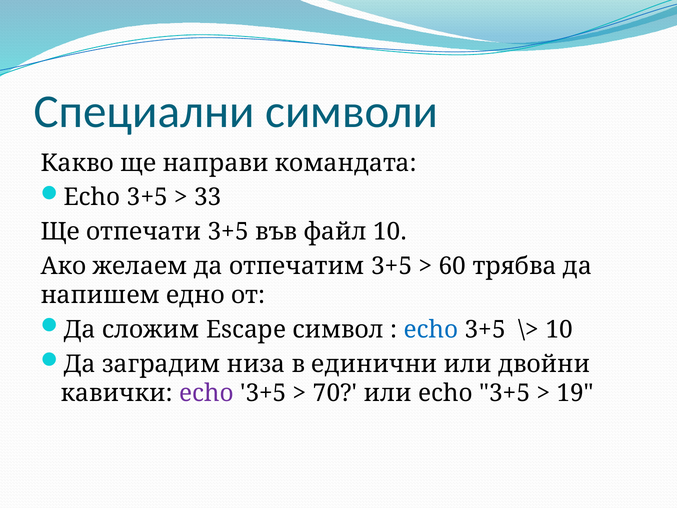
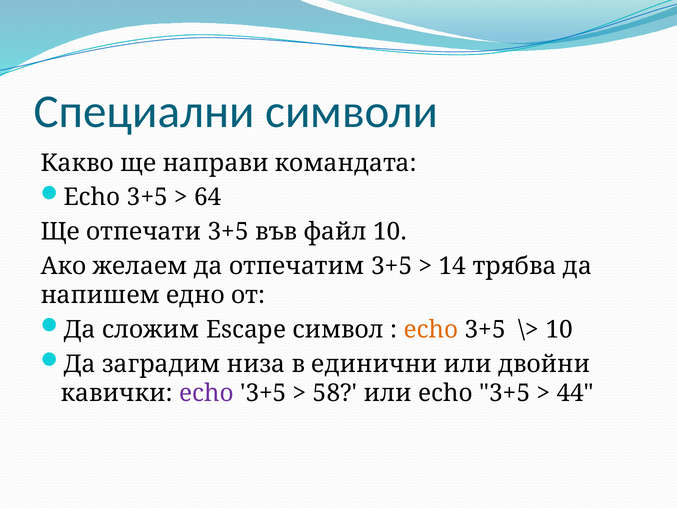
33: 33 -> 64 (208, 197)
60: 60 -> 14 (452, 266)
echo colour: blue -> orange (431, 330)
70: 70 -> 58 (335, 393)
19: 19 -> 44 (575, 393)
